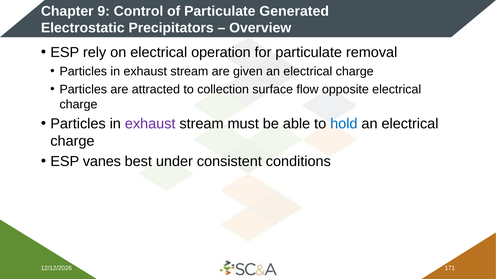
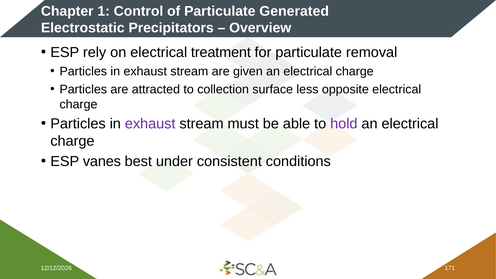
9: 9 -> 1 (104, 11)
operation: operation -> treatment (221, 52)
flow: flow -> less (308, 90)
hold colour: blue -> purple (344, 124)
